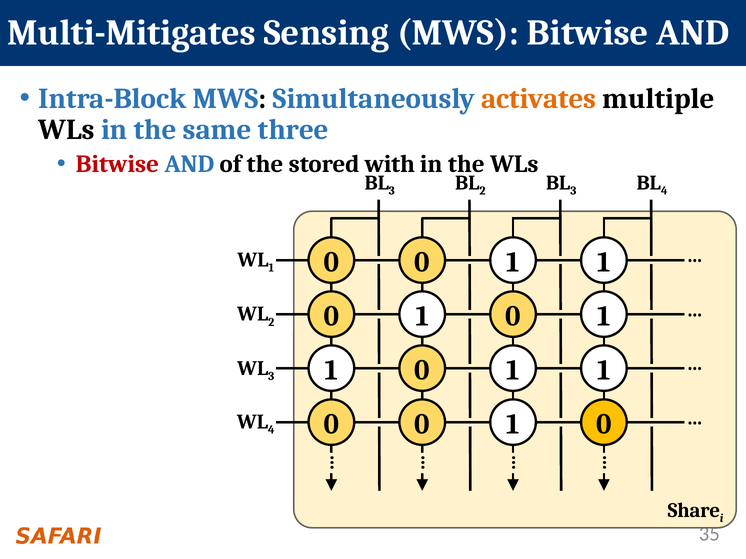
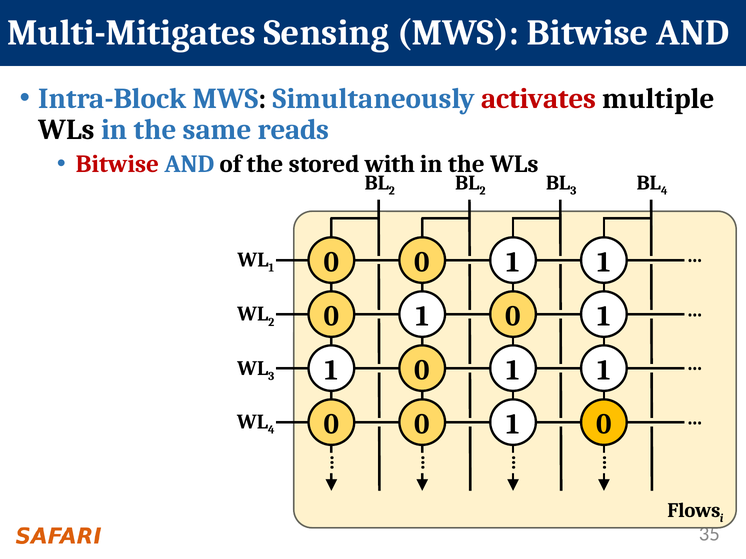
activates colour: orange -> red (539, 99)
three: three -> reads (294, 130)
3: 3 -> 2 (392, 191)
Share: Share -> Flows (694, 511)
